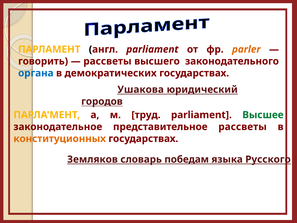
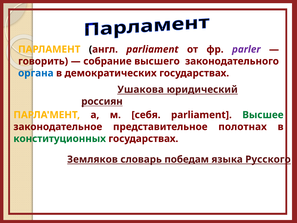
parler colour: orange -> purple (246, 49)
рассветы: рассветы -> собрание (107, 61)
городов: городов -> россиян (102, 101)
труд: труд -> себя (146, 115)
представительное рассветы: рассветы -> полотнах (243, 127)
конституционных colour: orange -> green (60, 139)
